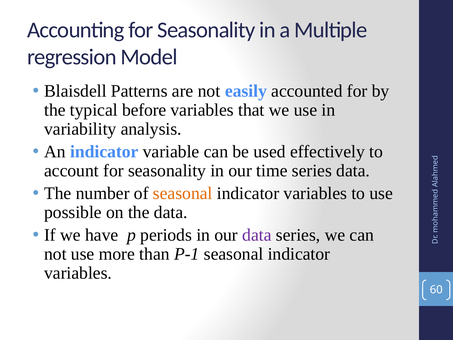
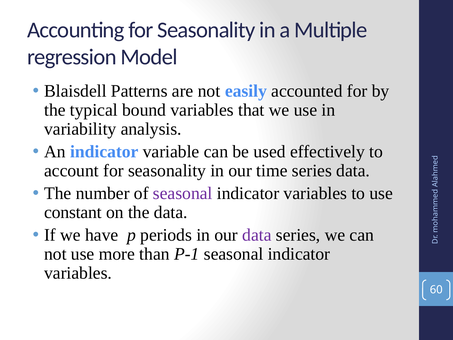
before: before -> bound (144, 110)
seasonal colour: orange -> purple (183, 193)
possible: possible -> constant (73, 212)
